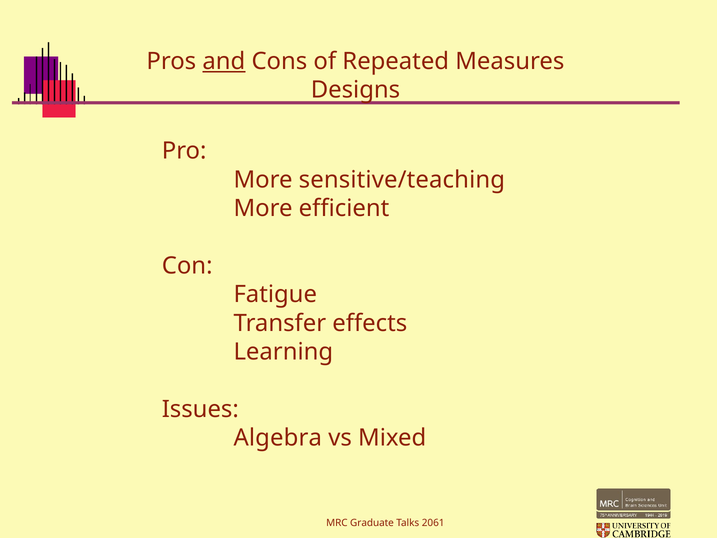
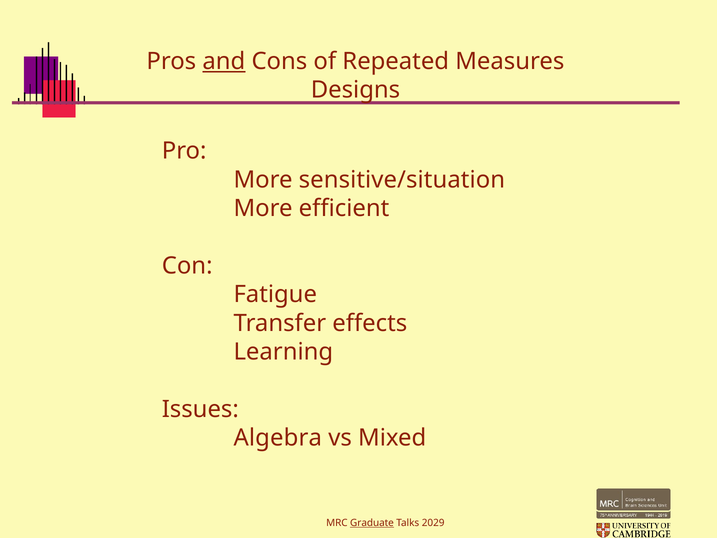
sensitive/teaching: sensitive/teaching -> sensitive/situation (402, 180)
Graduate underline: none -> present (372, 523)
2061: 2061 -> 2029 (433, 523)
